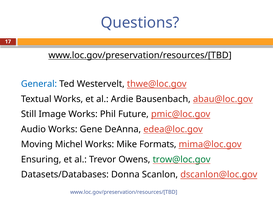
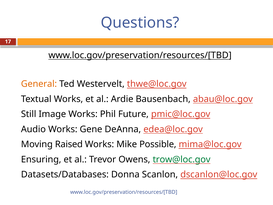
General colour: blue -> orange (39, 84)
Michel: Michel -> Raised (69, 144)
Formats: Formats -> Possible (158, 144)
